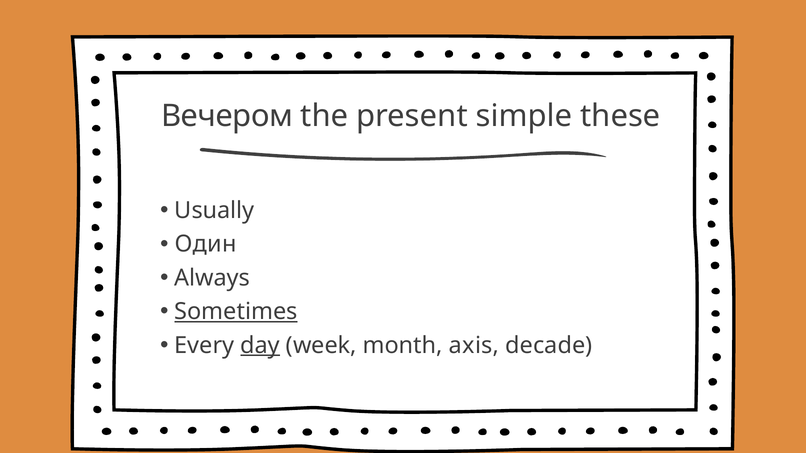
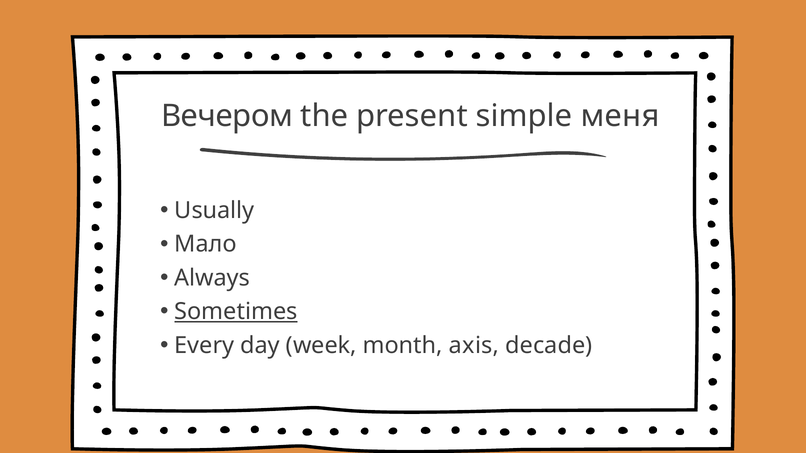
these: these -> меня (620, 116)
Один: Один -> Мало (206, 244)
day underline: present -> none (260, 346)
